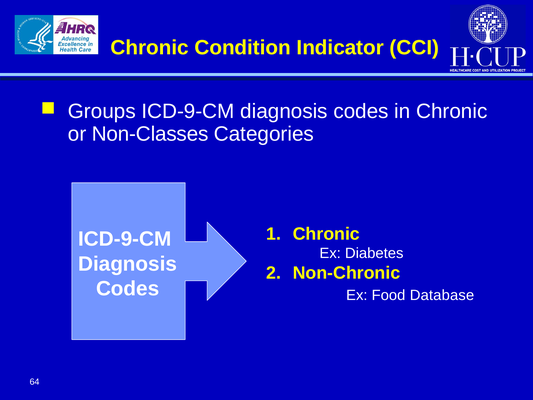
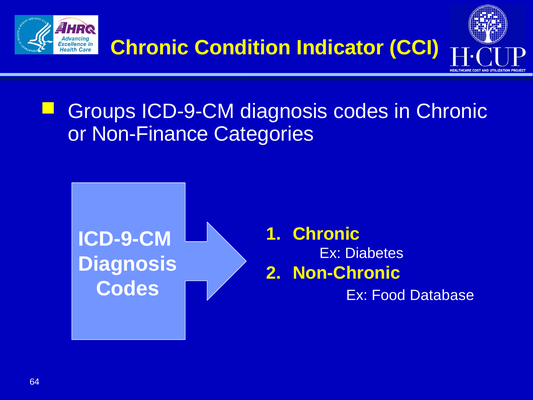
Non-Classes: Non-Classes -> Non-Finance (150, 134)
